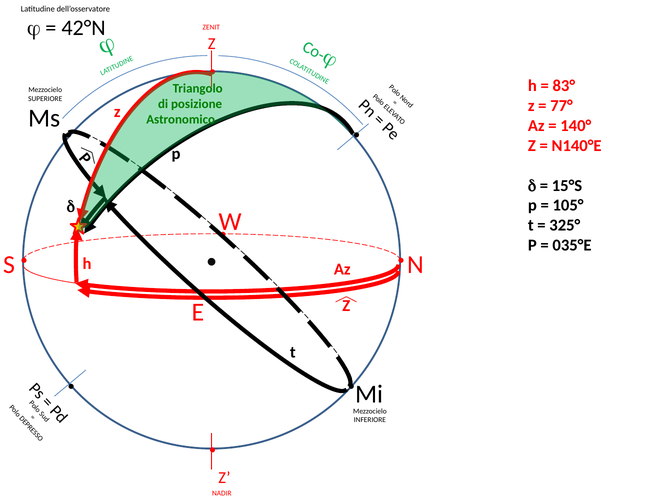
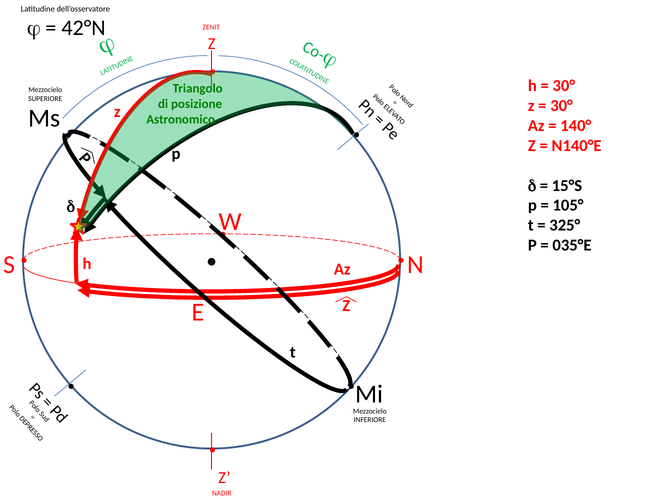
83°: 83° -> 30° (564, 86)
77°: 77° -> 30° (562, 106)
